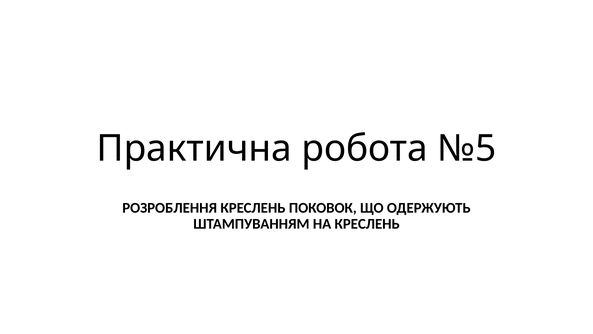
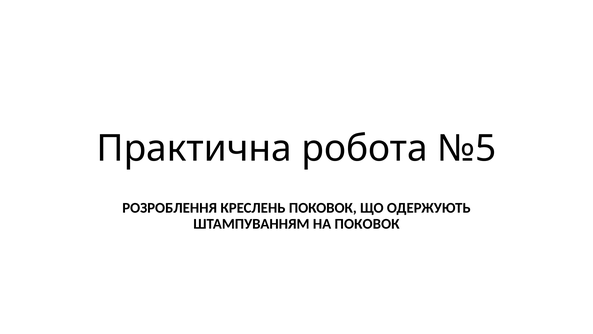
НА КРЕСЛЕНЬ: КРЕСЛЕНЬ -> ПОКОВОК (367, 224)
